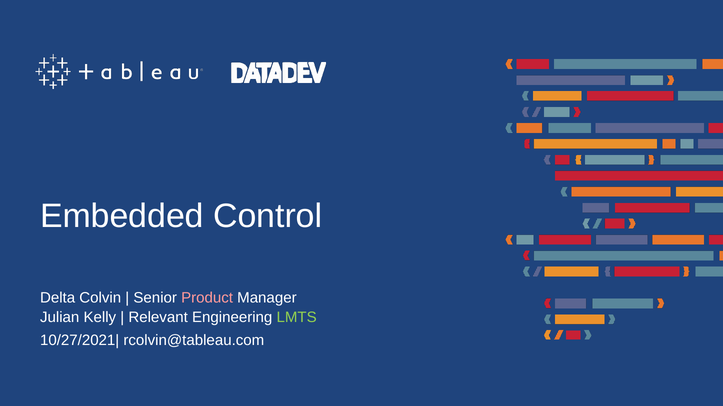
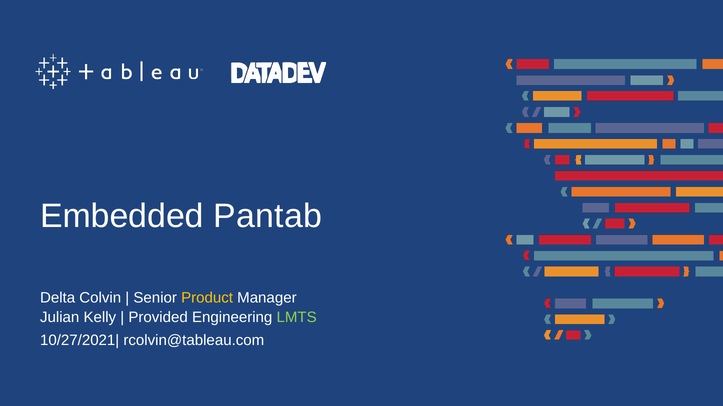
Control: Control -> Pantab (268, 216)
Product colour: pink -> yellow (207, 298)
Relevant: Relevant -> Provided (158, 318)
